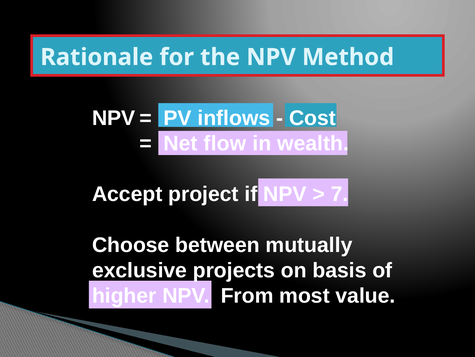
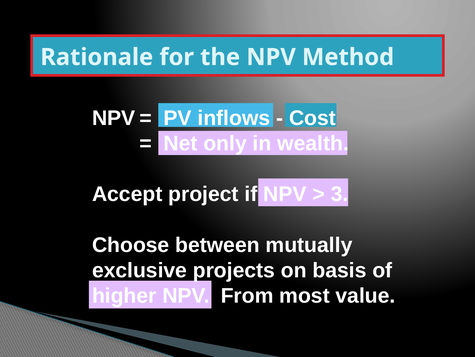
flow: flow -> only (225, 143)
7: 7 -> 3 (339, 194)
